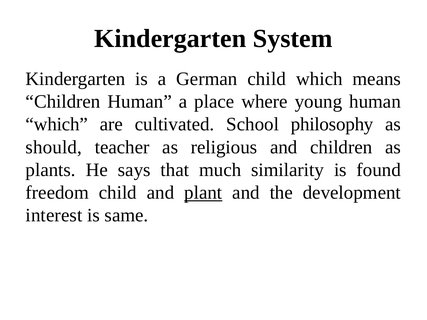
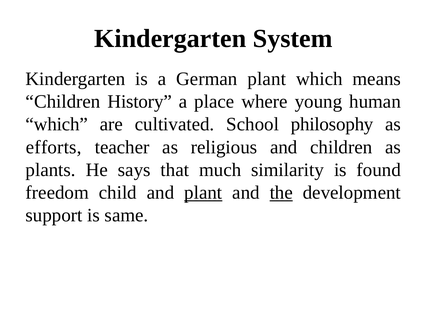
German child: child -> plant (267, 79)
Children Human: Human -> History (140, 102)
should: should -> efforts (54, 147)
the underline: none -> present (281, 193)
interest: interest -> support (54, 216)
